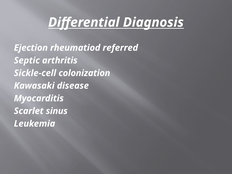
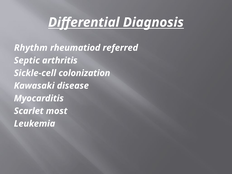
Ejection: Ejection -> Rhythm (31, 48)
sinus: sinus -> most (57, 111)
